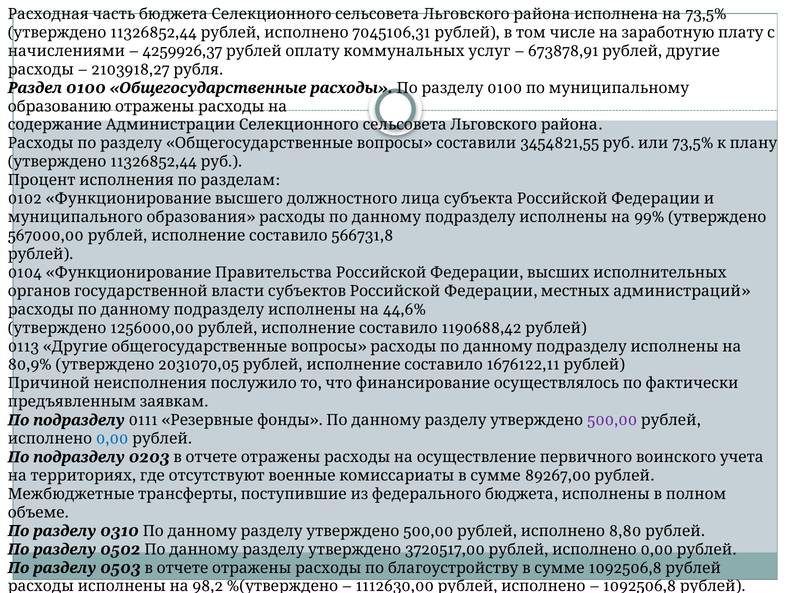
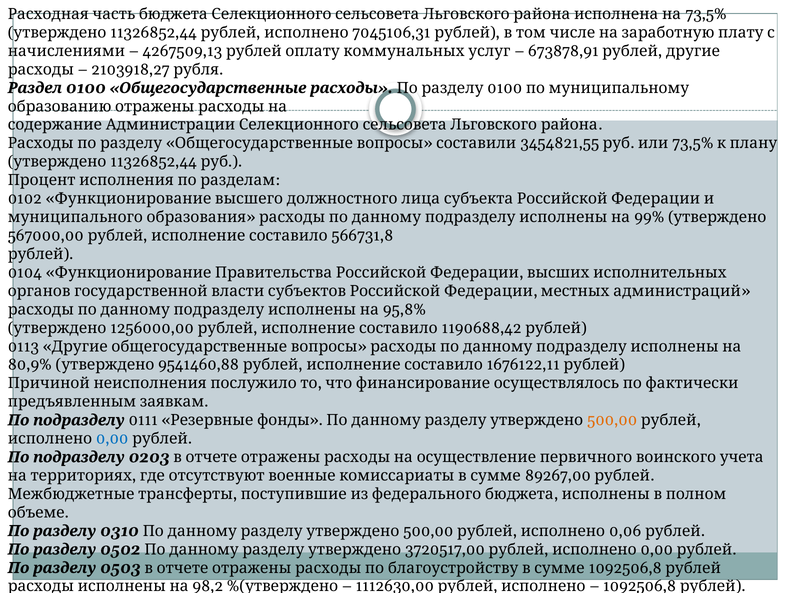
4259926,37: 4259926,37 -> 4267509,13 (182, 51)
44,6%: 44,6% -> 95,8% (404, 310)
2031070,05: 2031070,05 -> 9541460,88 (199, 365)
500,00 colour: purple -> orange (612, 420)
8,80: 8,80 -> 0,06 (625, 531)
